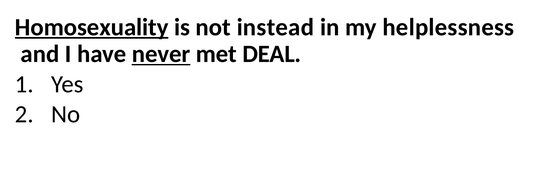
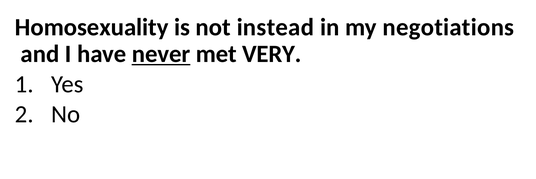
Homosexuality underline: present -> none (92, 27)
helplessness: helplessness -> negotiations (448, 27)
DEAL: DEAL -> VERY (272, 54)
